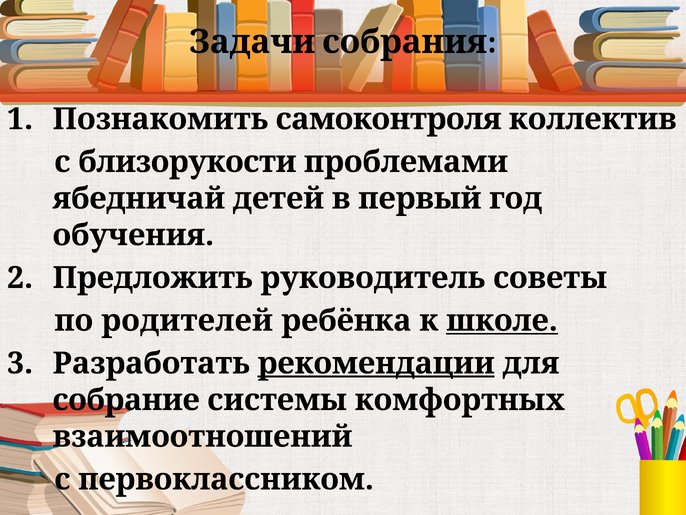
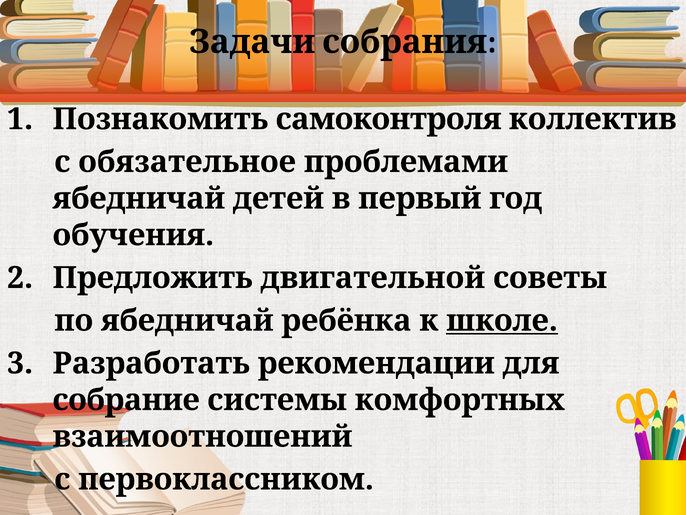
близорукости: близорукости -> обязательное (187, 162)
руководитель: руководитель -> двигательной (373, 278)
по родителей: родителей -> ябедничай (187, 320)
рекомендации underline: present -> none (376, 363)
